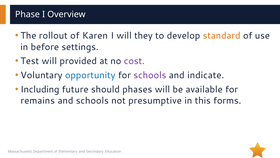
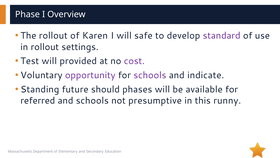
they: they -> safe (143, 36)
standard colour: orange -> purple (222, 36)
in before: before -> rollout (45, 47)
opportunity colour: blue -> purple (90, 75)
Including: Including -> Standing (40, 89)
remains: remains -> referred (38, 100)
forms: forms -> runny (227, 100)
